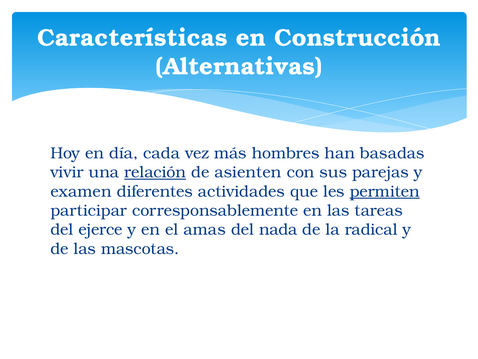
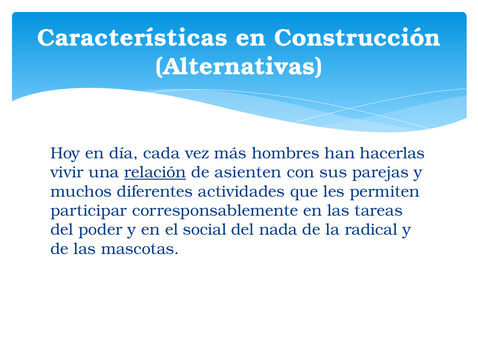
basadas: basadas -> hacerlas (392, 153)
examen: examen -> muchos (81, 191)
permiten underline: present -> none (385, 191)
ejerce: ejerce -> poder (100, 229)
amas: amas -> social (205, 229)
